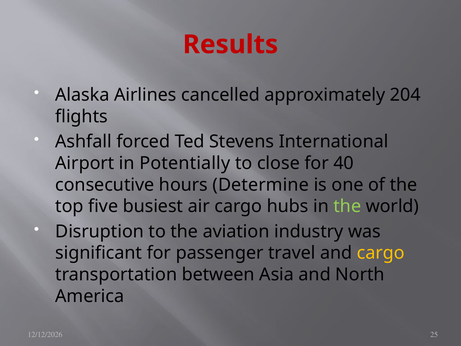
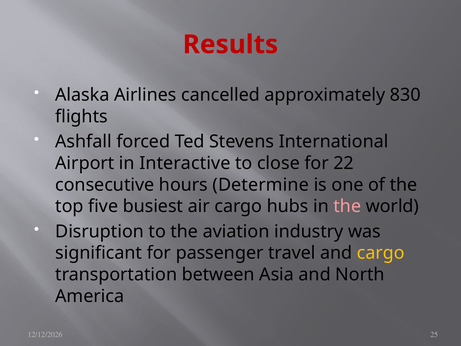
204: 204 -> 830 (405, 95)
Potentially: Potentially -> Interactive (185, 163)
40: 40 -> 22 (344, 163)
the colour: light green -> pink (347, 206)
